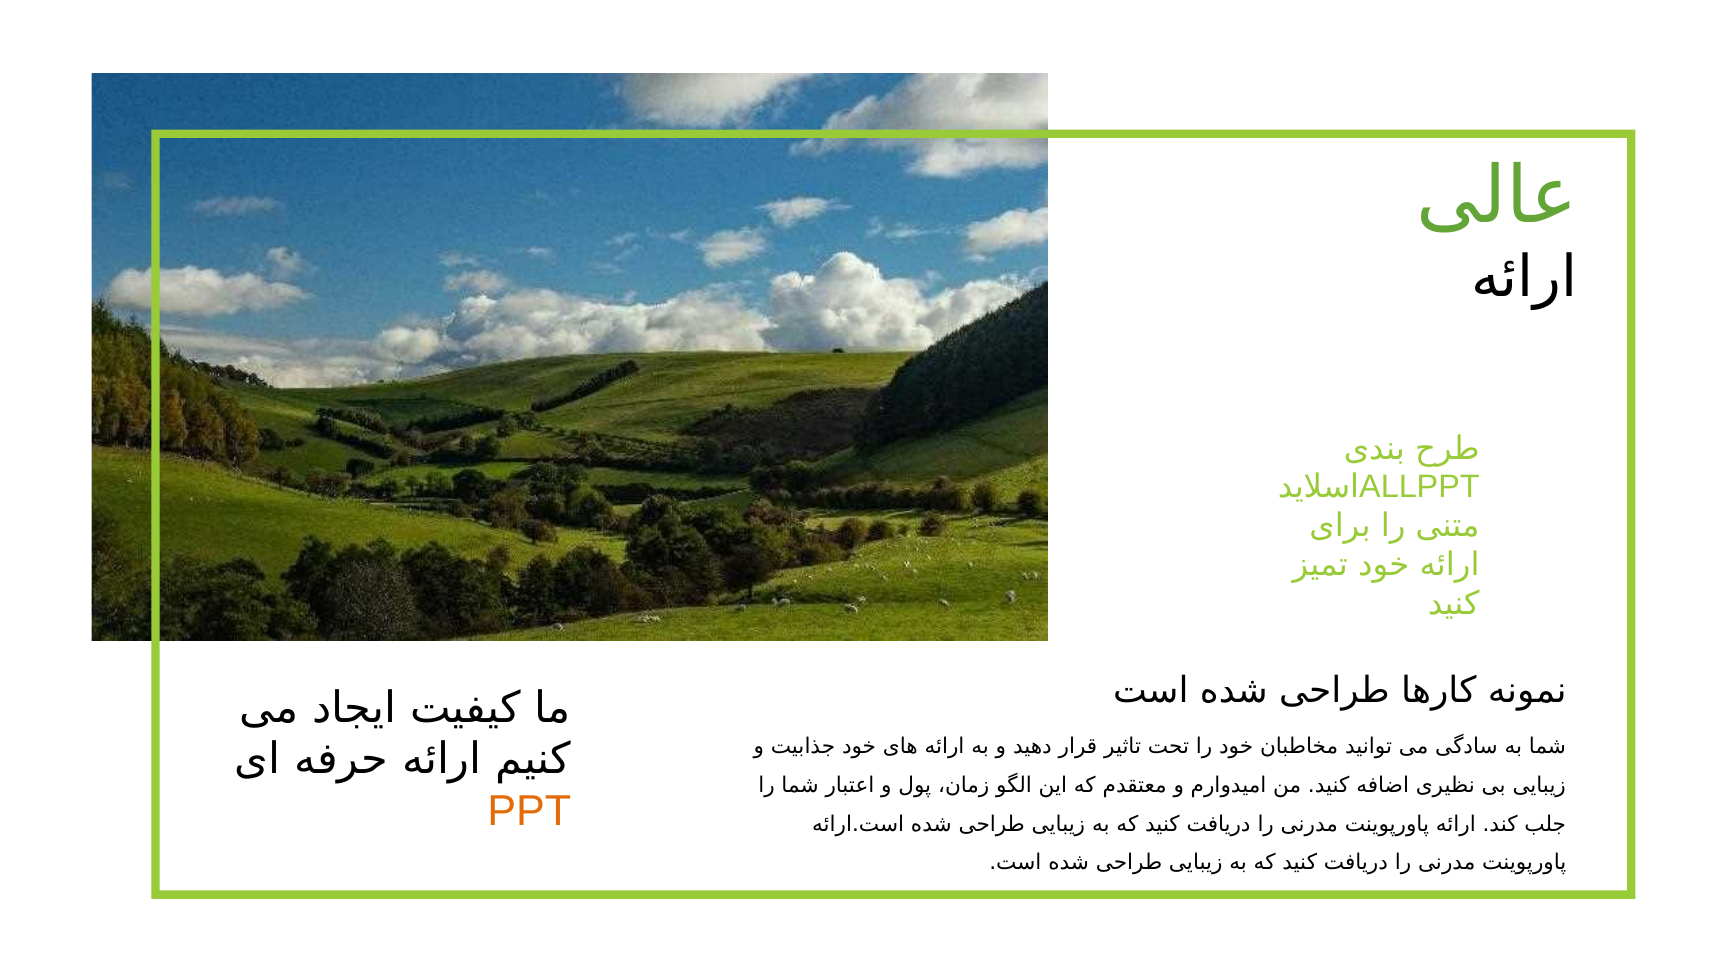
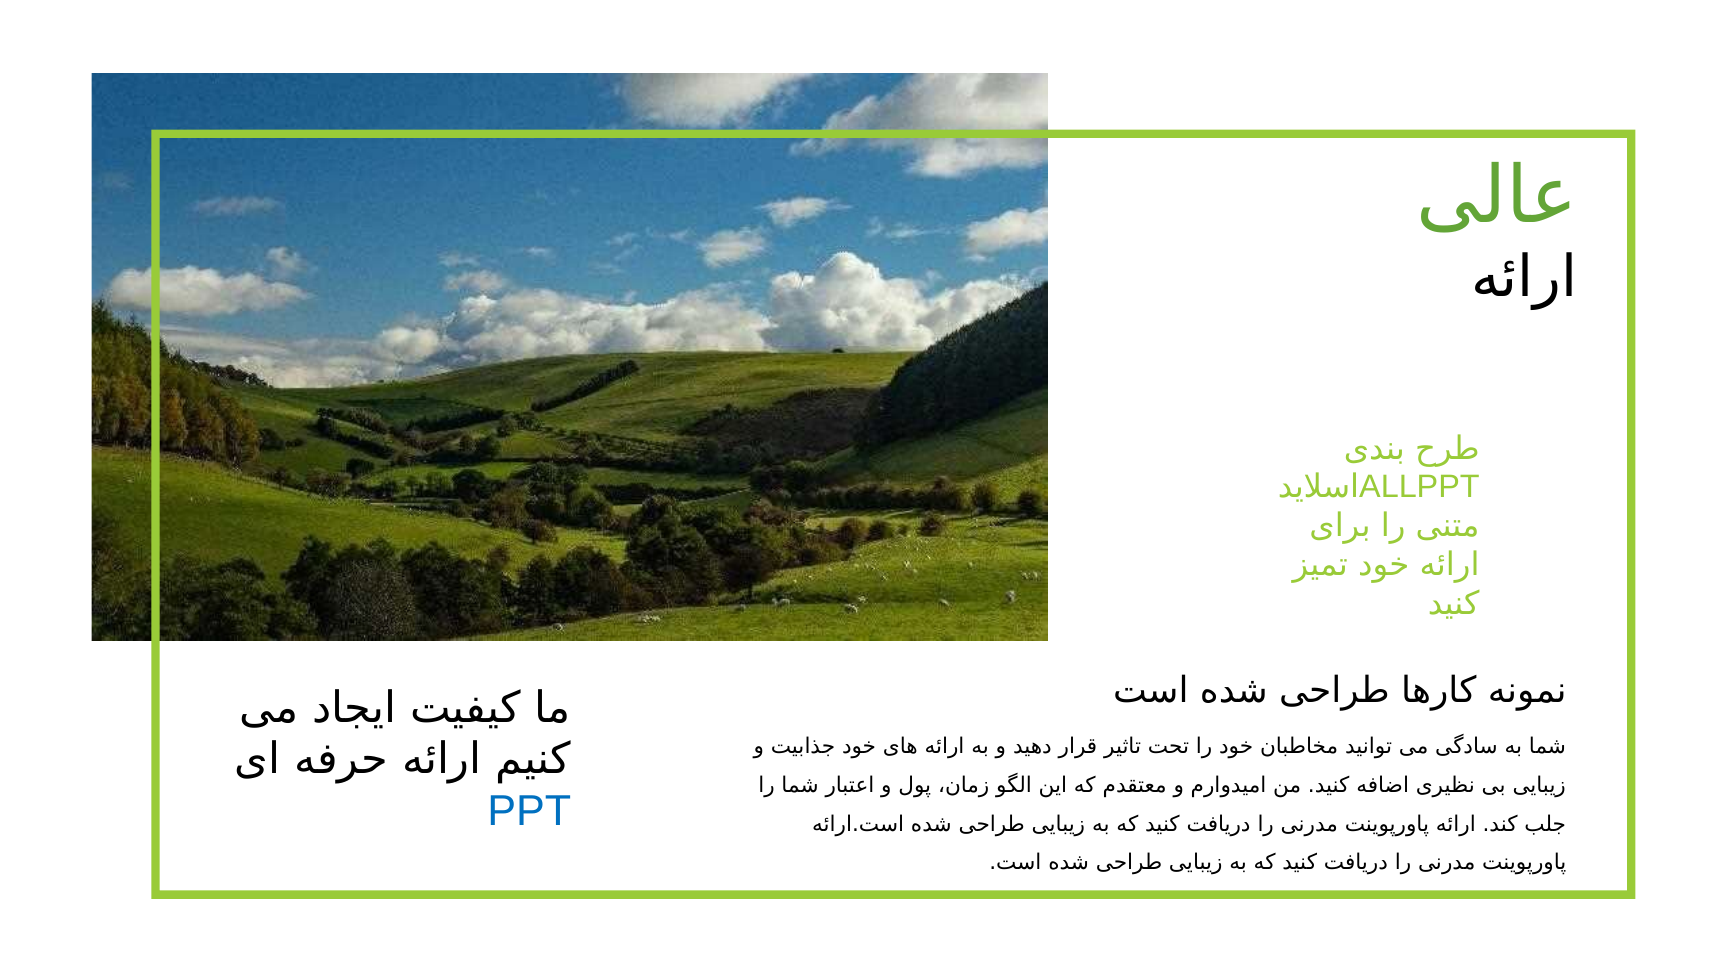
PPT colour: orange -> blue (529, 811)
